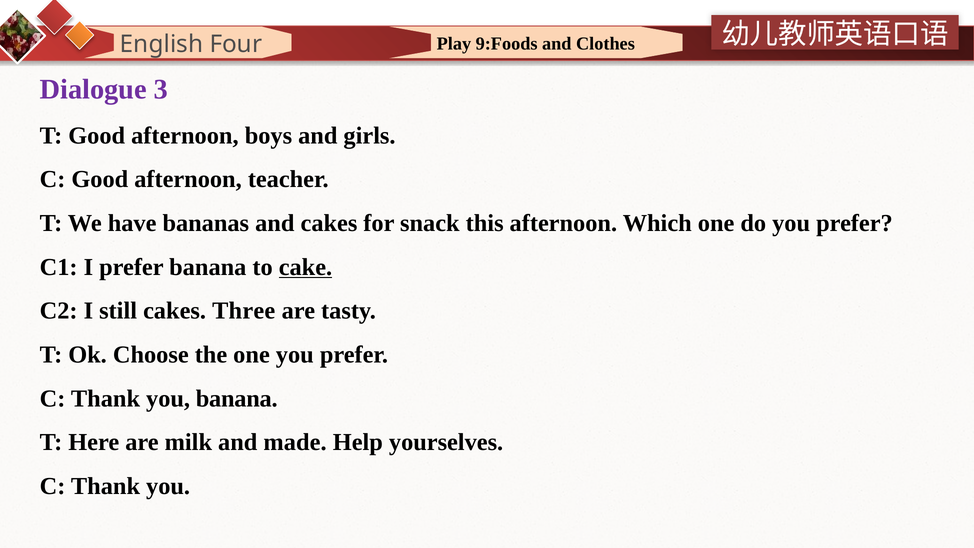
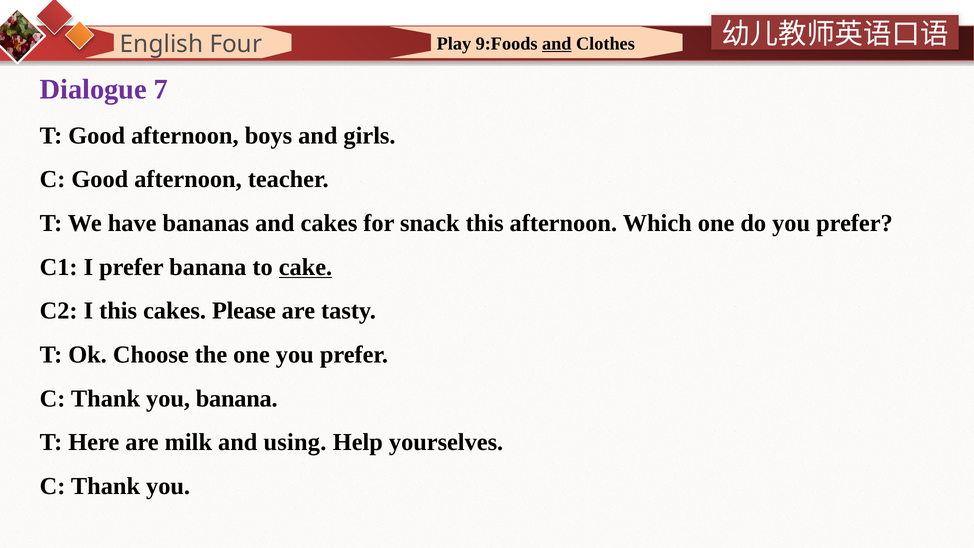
and underline: none -> present (557, 44)
3: 3 -> 7 (161, 89)
I still: still -> this (118, 311)
Three: Three -> Please (244, 311)
made: made -> using (295, 442)
